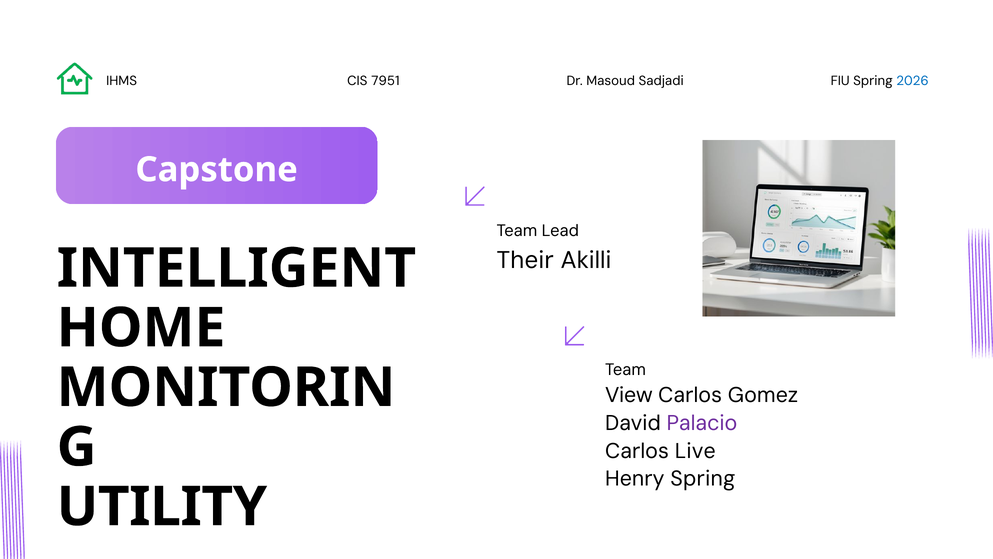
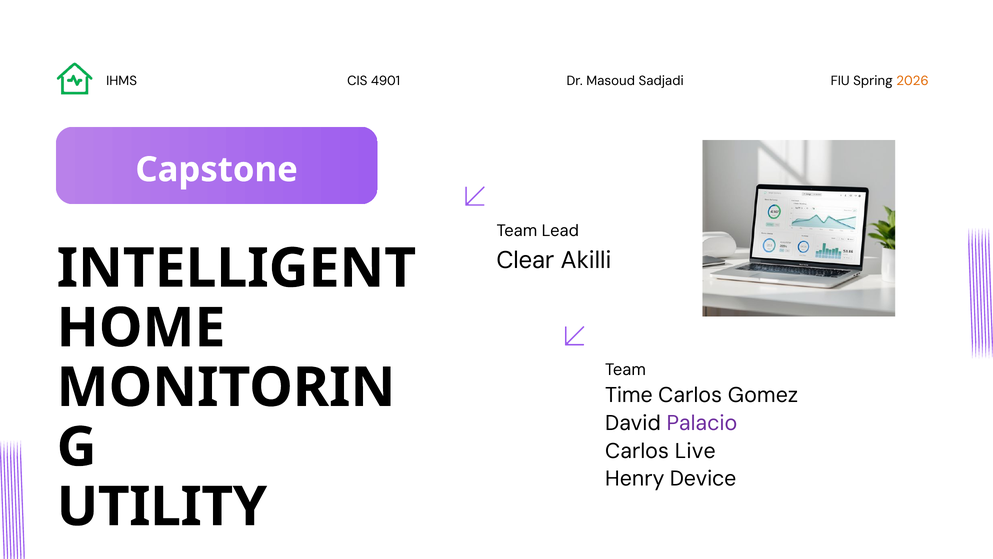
7951: 7951 -> 4901 (386, 81)
2026 colour: blue -> orange (912, 81)
Their: Their -> Clear (525, 260)
View: View -> Time (629, 395)
Henry Spring: Spring -> Device (703, 478)
